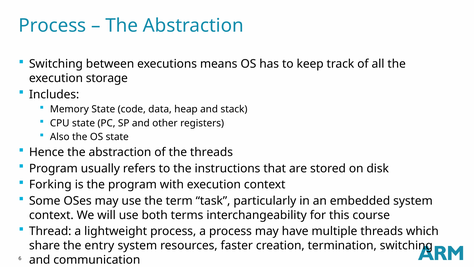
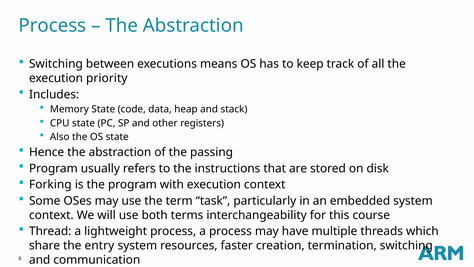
storage: storage -> priority (107, 78)
the threads: threads -> passing (212, 152)
